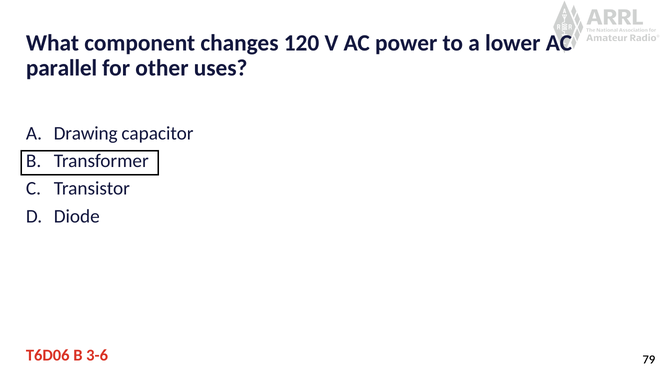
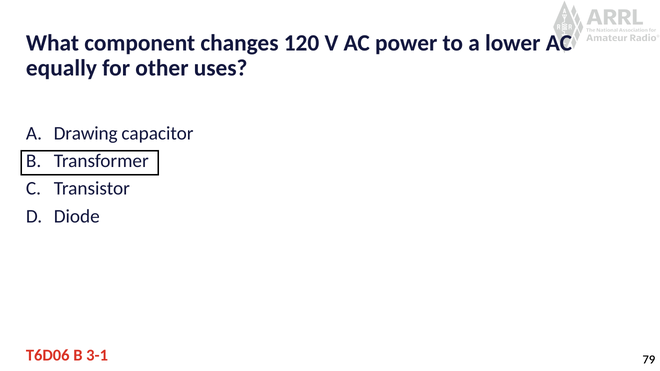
parallel: parallel -> equally (61, 68)
3-6: 3-6 -> 3-1 (97, 355)
